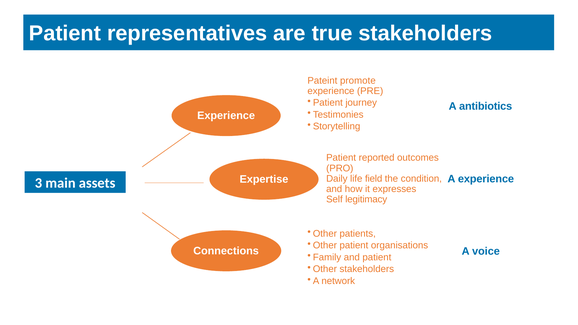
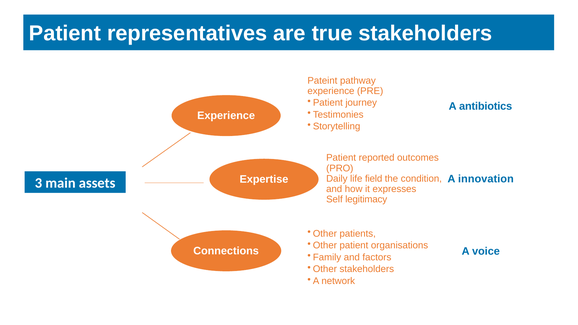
promote: promote -> pathway (358, 81)
A experience: experience -> innovation (486, 179)
and patient: patient -> factors (377, 257)
